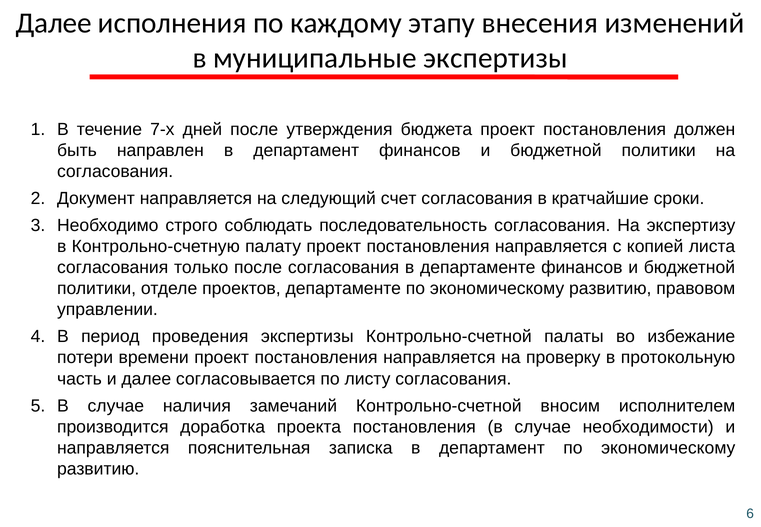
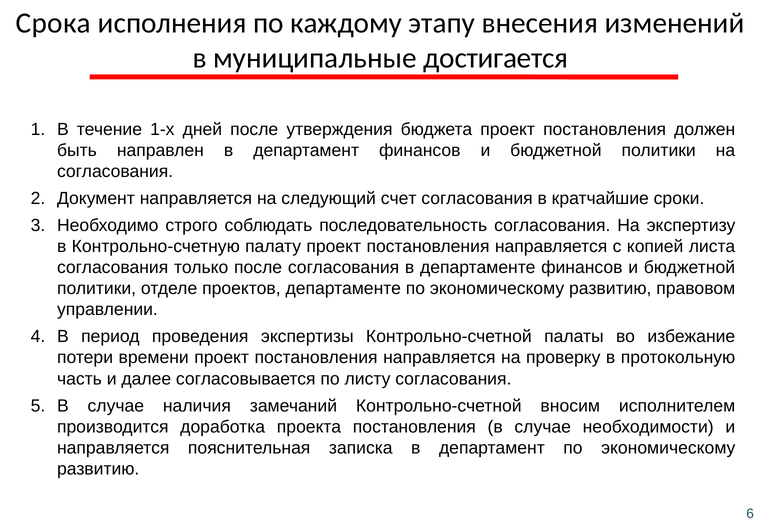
Далее: Далее -> Срока (53, 23)
муниципальные экспертизы: экспертизы -> достигается (496, 58)
7-х: 7-х -> 1-х (162, 129)
